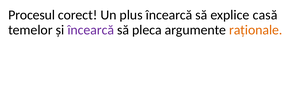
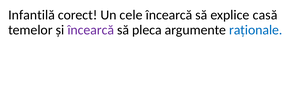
Procesul: Procesul -> Infantilă (32, 15)
plus: plus -> cele (131, 15)
raționale colour: orange -> blue (256, 30)
